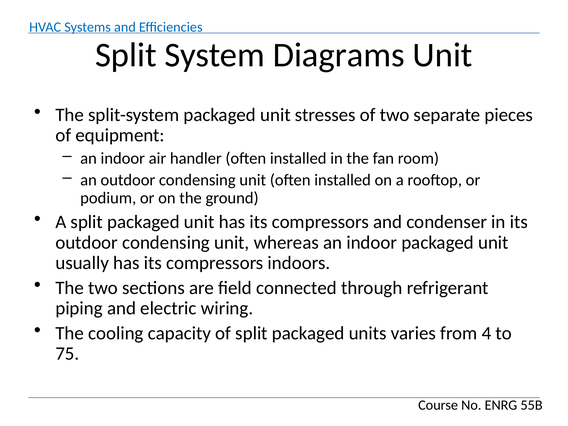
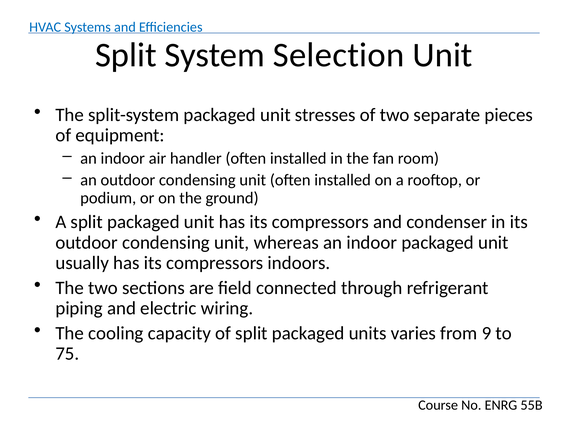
Diagrams: Diagrams -> Selection (339, 55)
4: 4 -> 9 (486, 333)
